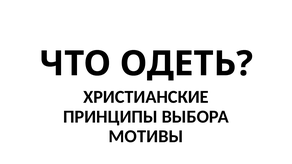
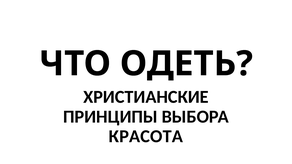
МОТИВЫ: МОТИВЫ -> КРАСОТА (146, 137)
